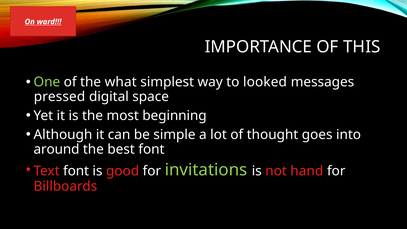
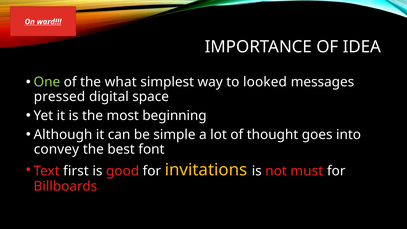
THIS: THIS -> IDEA (362, 47)
around: around -> convey (56, 149)
Text font: font -> first (76, 171)
invitations colour: light green -> yellow (206, 170)
hand: hand -> must (307, 171)
